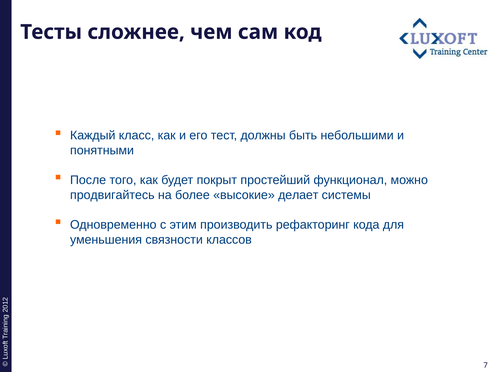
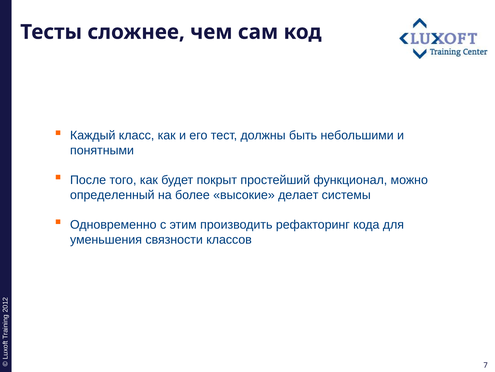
продвигайтесь: продвигайтесь -> определенный (112, 195)
